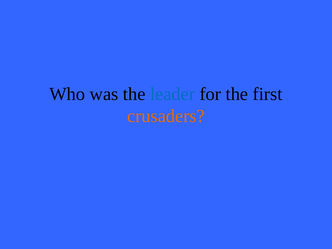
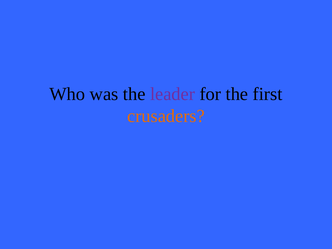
leader colour: blue -> purple (173, 94)
